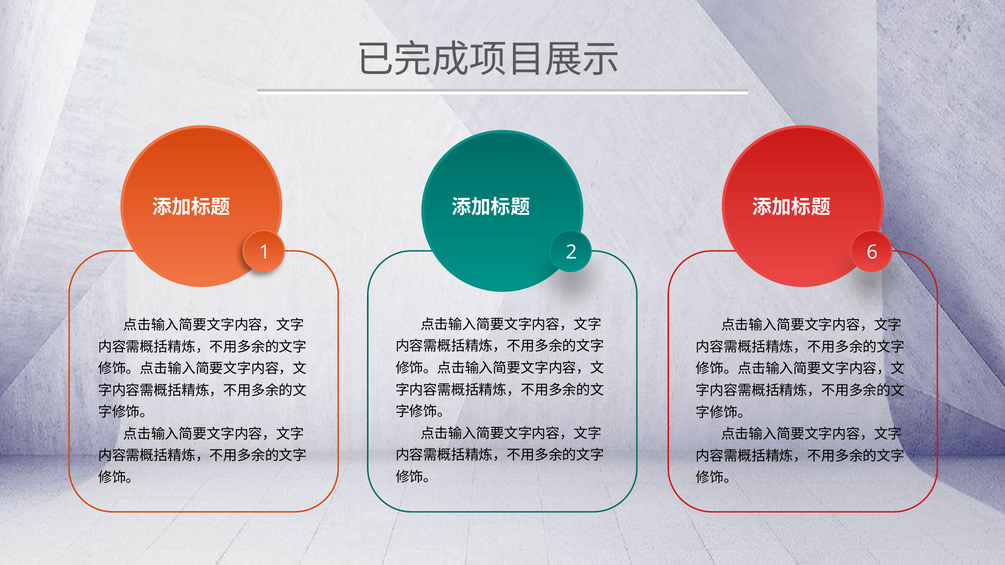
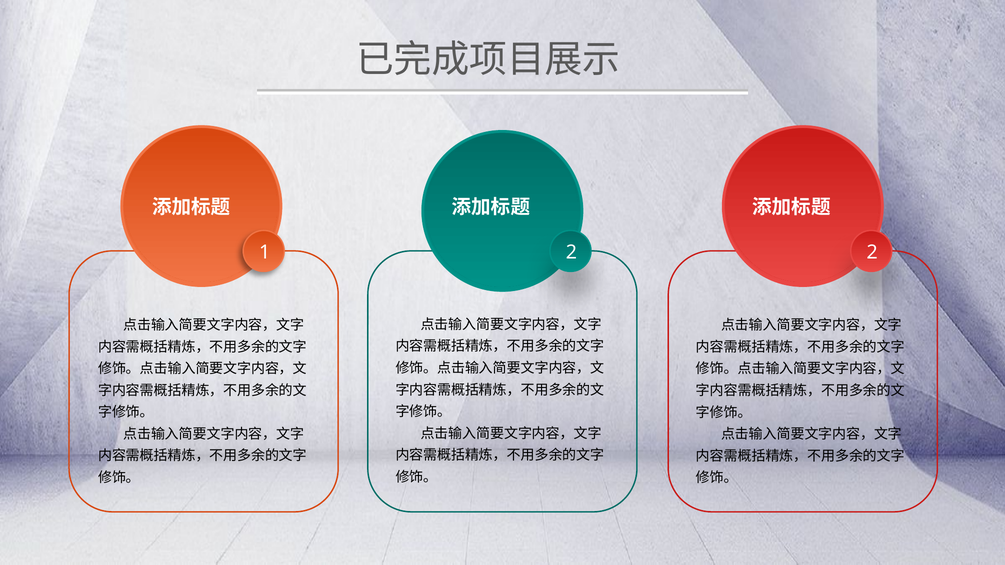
2 6: 6 -> 2 (872, 252)
